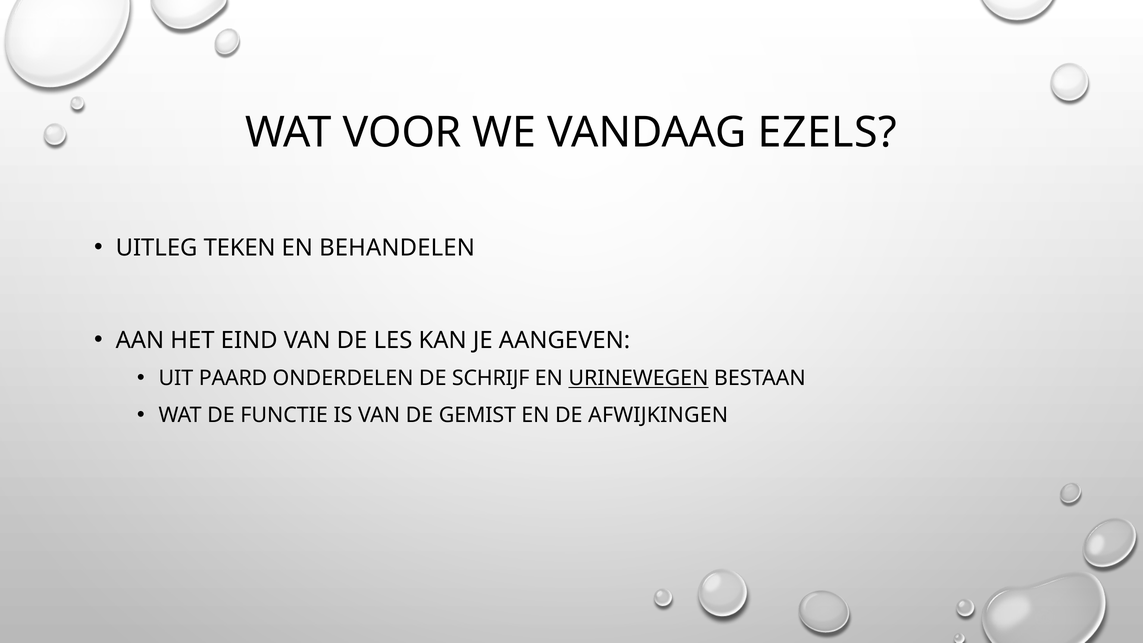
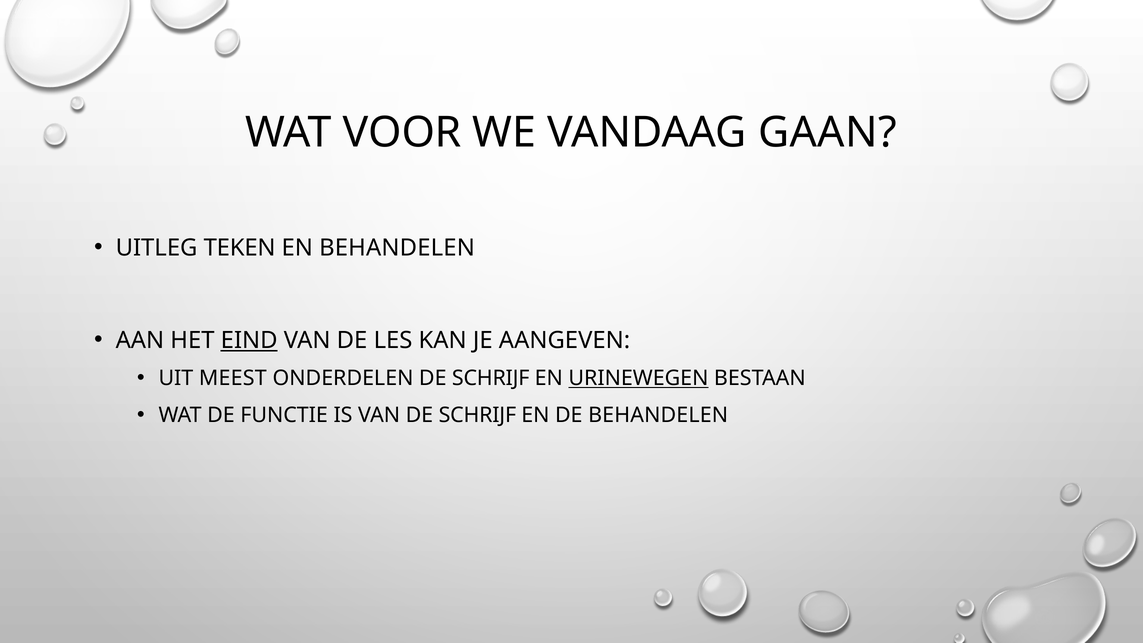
EZELS: EZELS -> GAAN (827, 132)
EIND underline: none -> present (249, 340)
PAARD: PAARD -> MEEST (233, 378)
VAN DE GEMIST: GEMIST -> SCHRIJF (477, 415)
DE AFWIJKINGEN: AFWIJKINGEN -> BEHANDELEN (658, 415)
